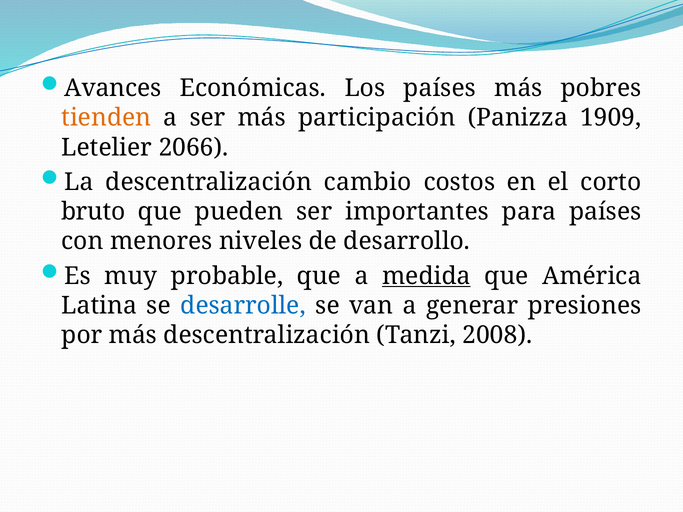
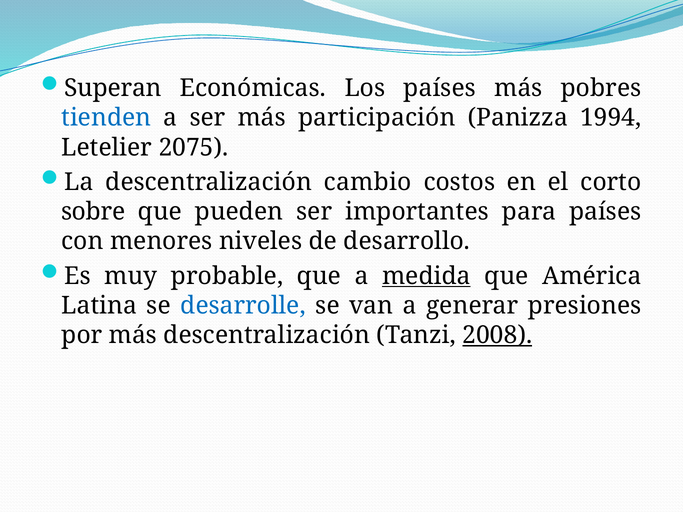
Avances: Avances -> Superan (113, 88)
tienden colour: orange -> blue (106, 118)
1909: 1909 -> 1994 (611, 118)
2066: 2066 -> 2075 (194, 148)
bruto: bruto -> sobre (93, 212)
2008 underline: none -> present (497, 335)
